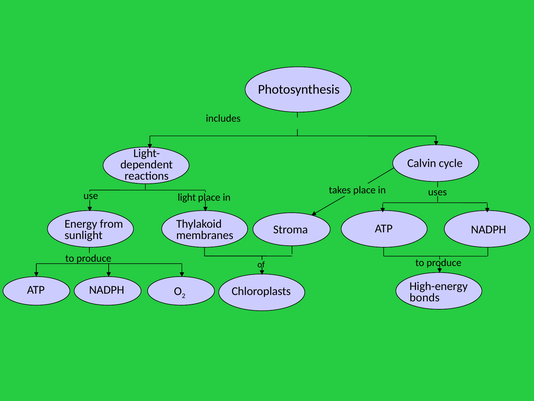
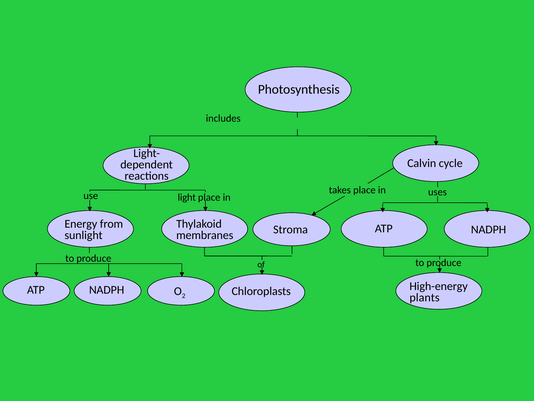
bonds: bonds -> plants (425, 297)
